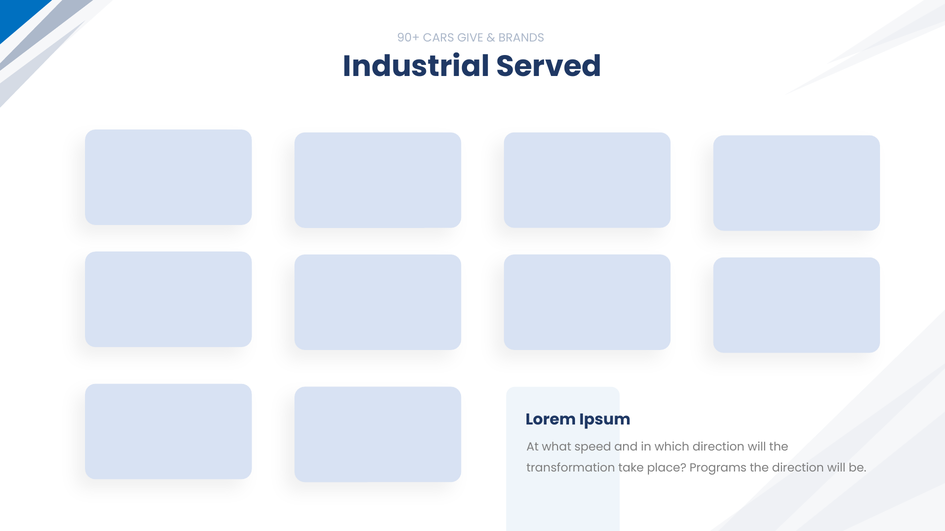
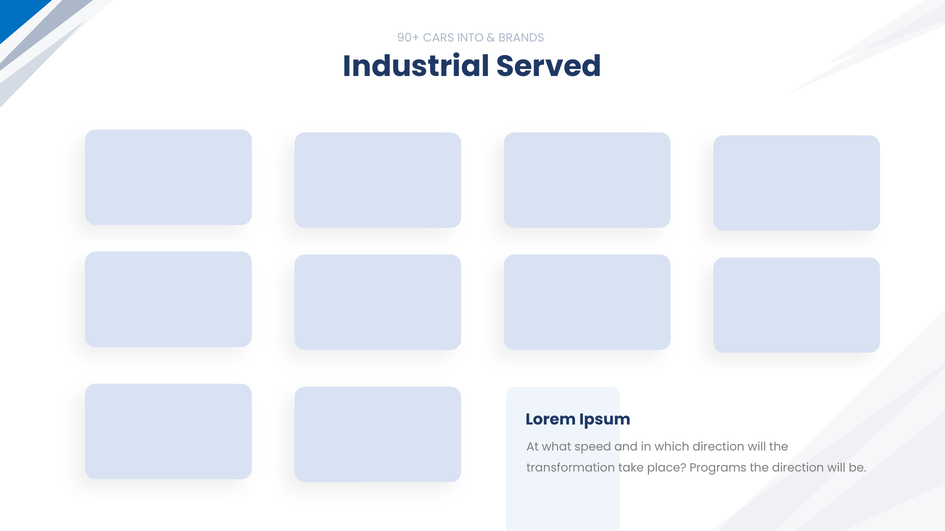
GIVE: GIVE -> INTO (470, 38)
